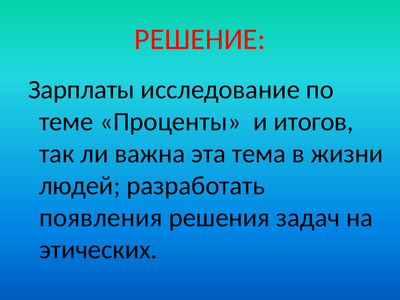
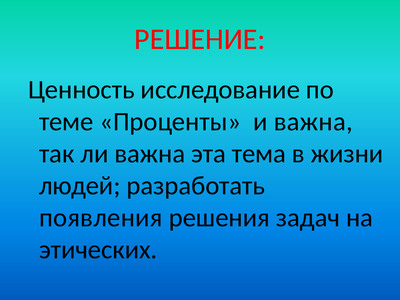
Зарплаты: Зарплаты -> Ценность (81, 90)
и итогов: итогов -> важна (313, 122)
